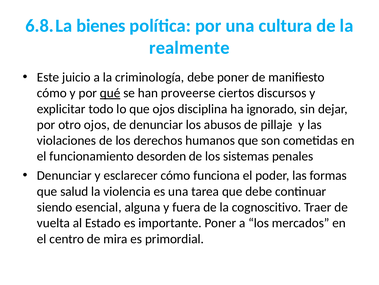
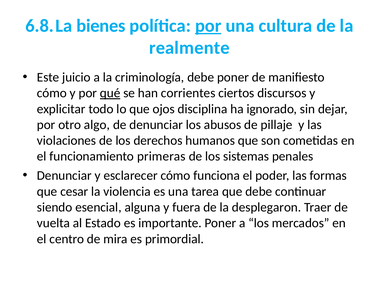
por underline: none -> present (208, 26)
proveerse: proveerse -> corrientes (188, 93)
otro ojos: ojos -> algo (97, 124)
desorden: desorden -> primeras (161, 156)
salud: salud -> cesar (74, 191)
cognoscitivo: cognoscitivo -> desplegaron (267, 207)
